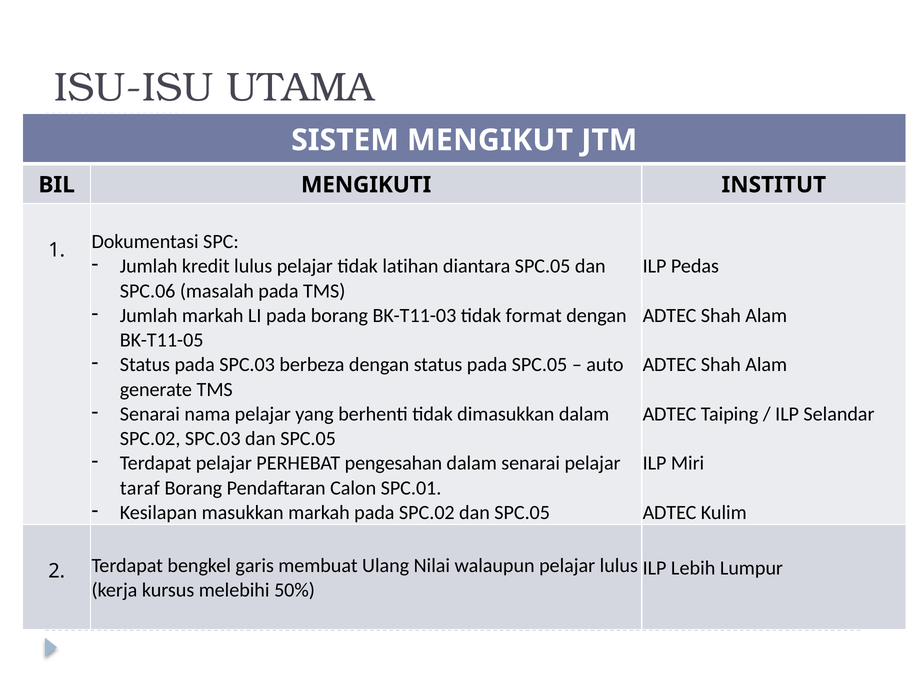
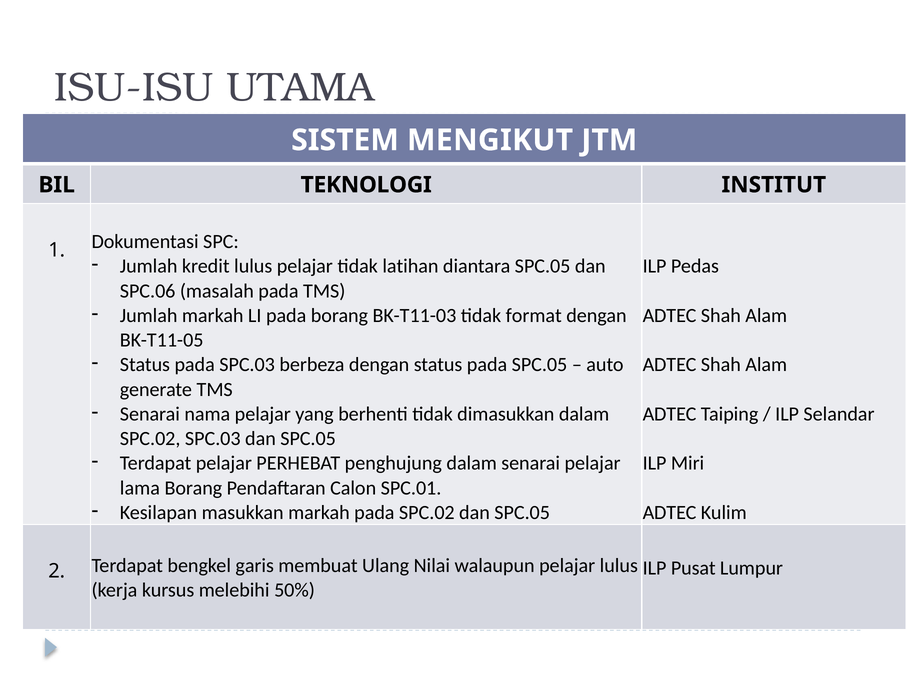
MENGIKUTI: MENGIKUTI -> TEKNOLOGI (366, 185)
pengesahan: pengesahan -> penghujung (393, 463)
taraf: taraf -> lama (140, 488)
Lebih: Lebih -> Pusat (693, 568)
